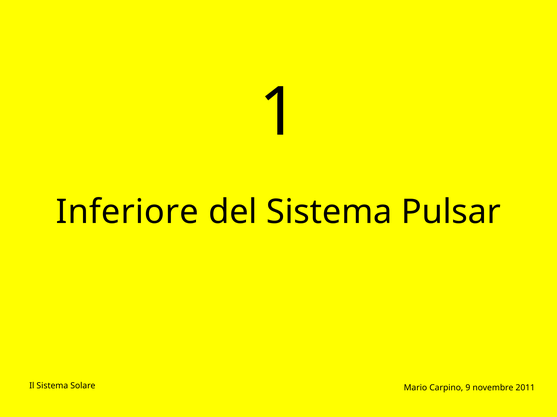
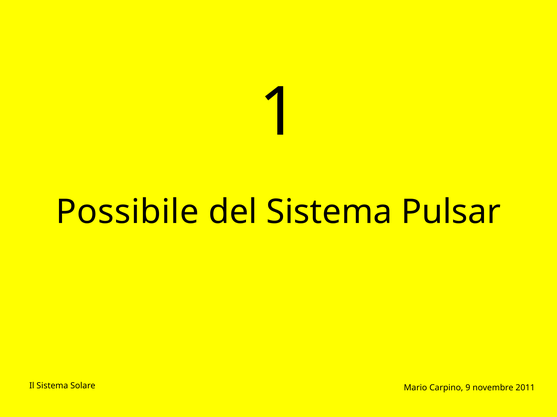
Inferiore: Inferiore -> Possibile (127, 212)
